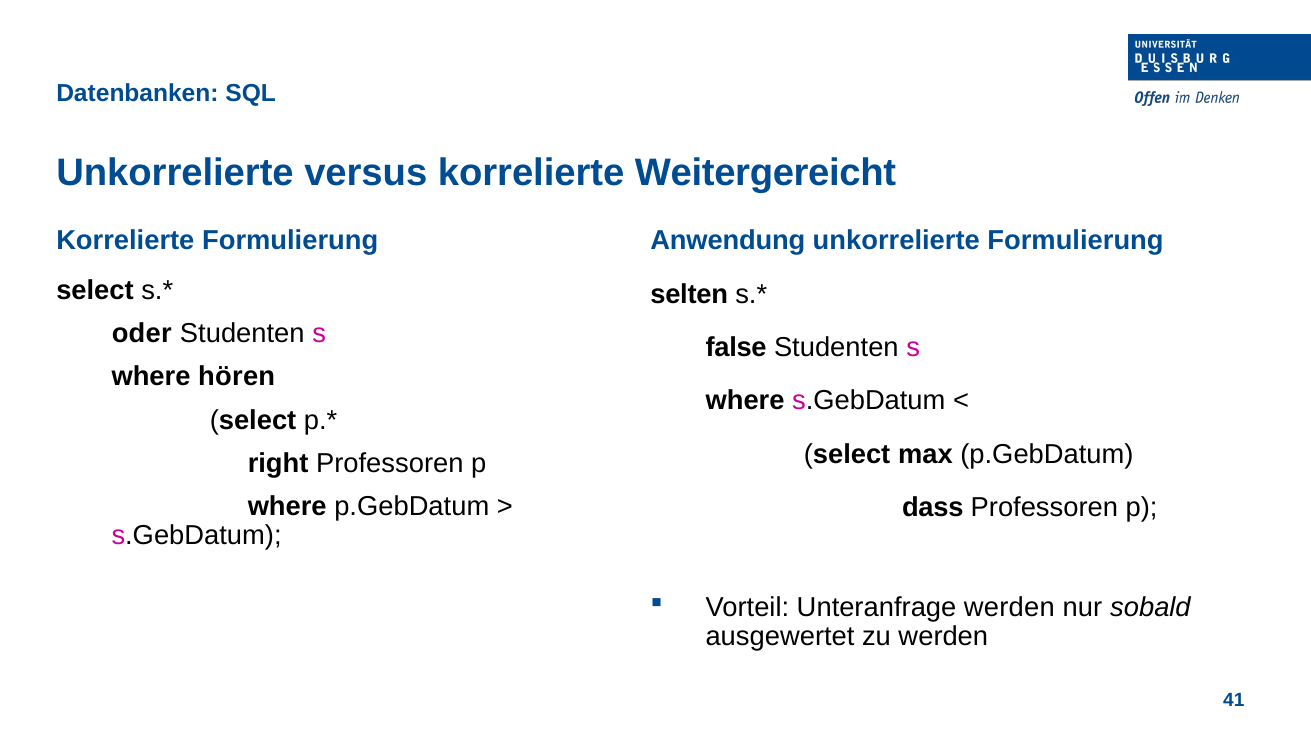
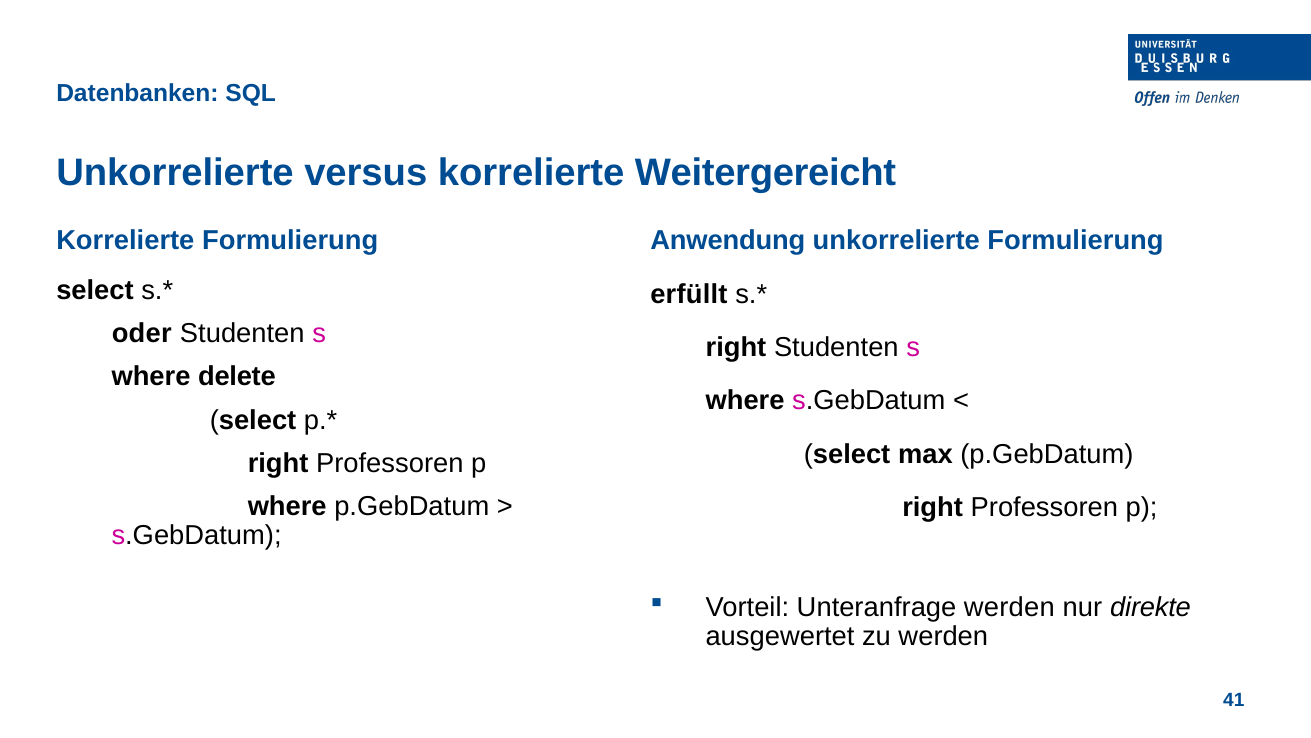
selten: selten -> erfüllt (689, 294)
false: false -> right (736, 347)
hören: hören -> delete (237, 377)
dass: dass -> right (933, 507)
sobald: sobald -> direkte (1151, 607)
